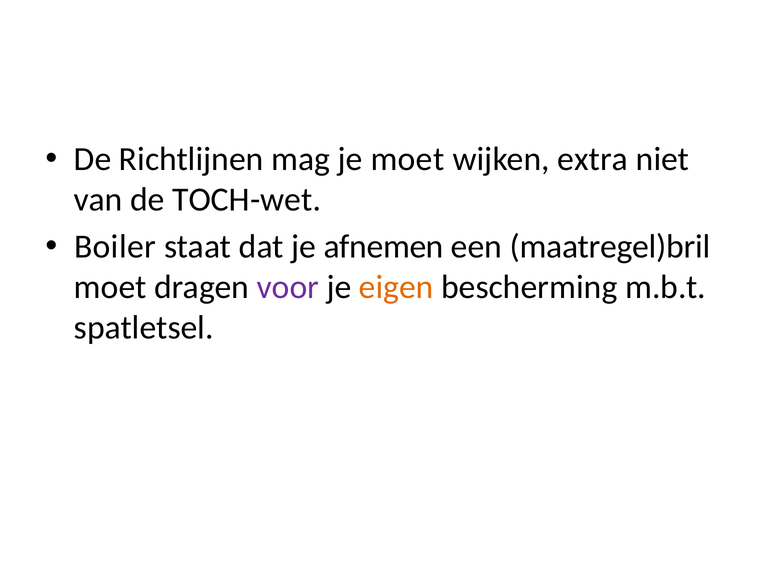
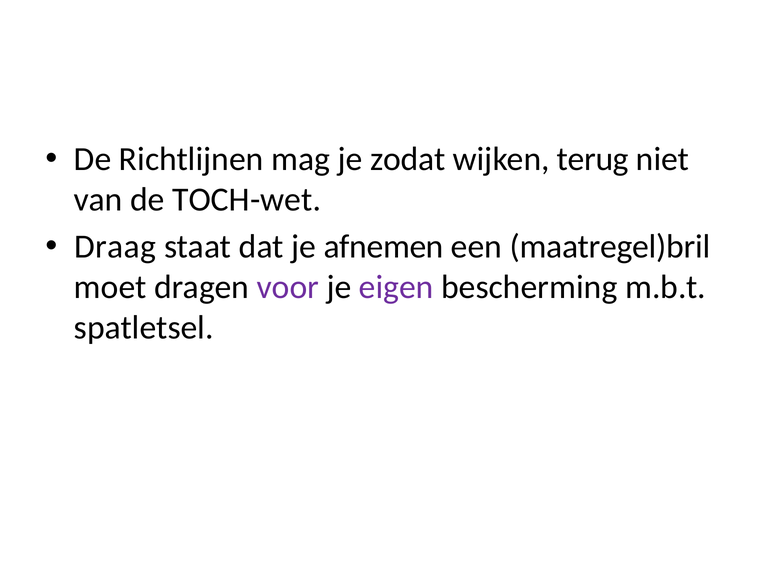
je moet: moet -> zodat (408, 159)
extra: extra -> terug (593, 159)
Boiler: Boiler -> Draag (115, 247)
eigen colour: orange -> purple (396, 287)
